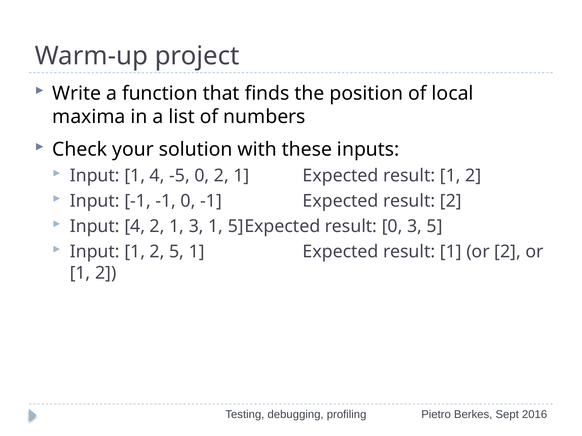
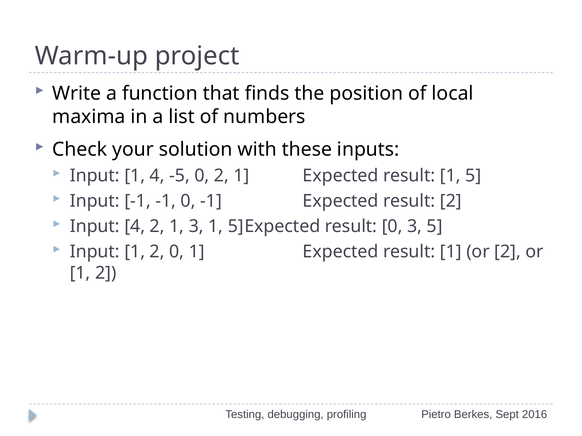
result 1 2: 2 -> 5 (473, 176)
2 5: 5 -> 0 (177, 252)
